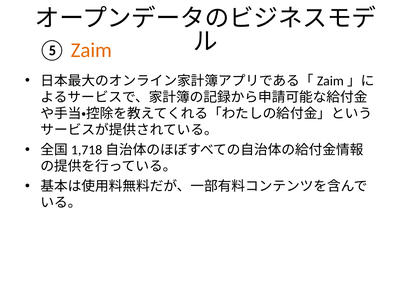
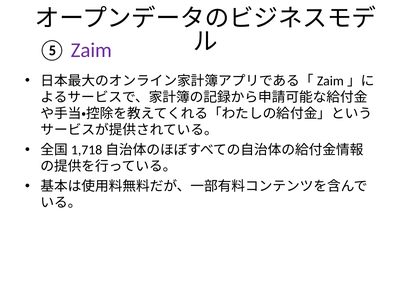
Zaim colour: orange -> purple (91, 50)
